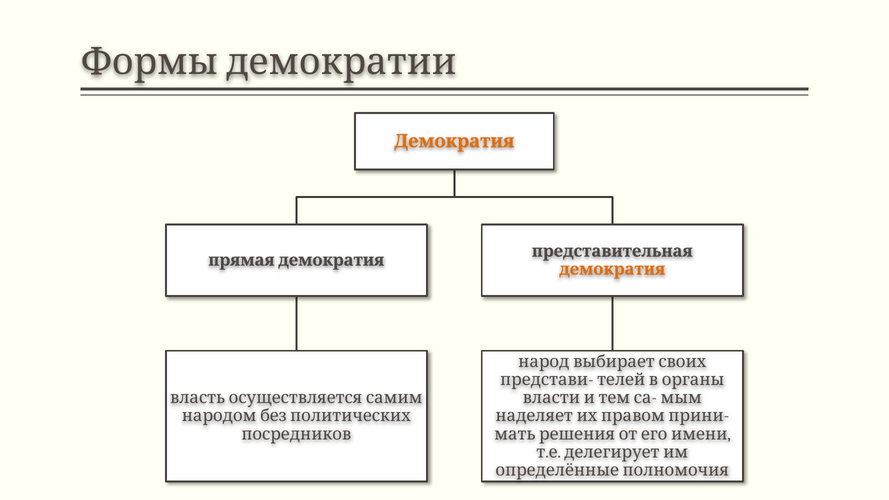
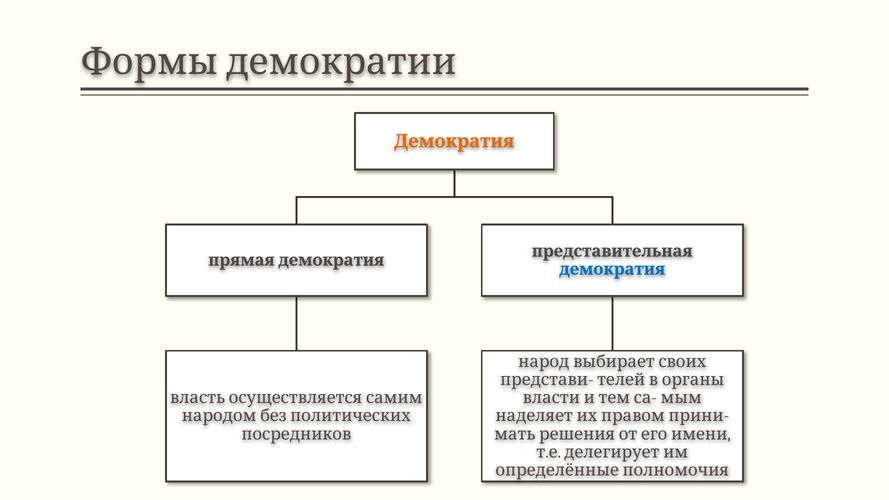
демократия colour: orange -> blue (612, 269)
